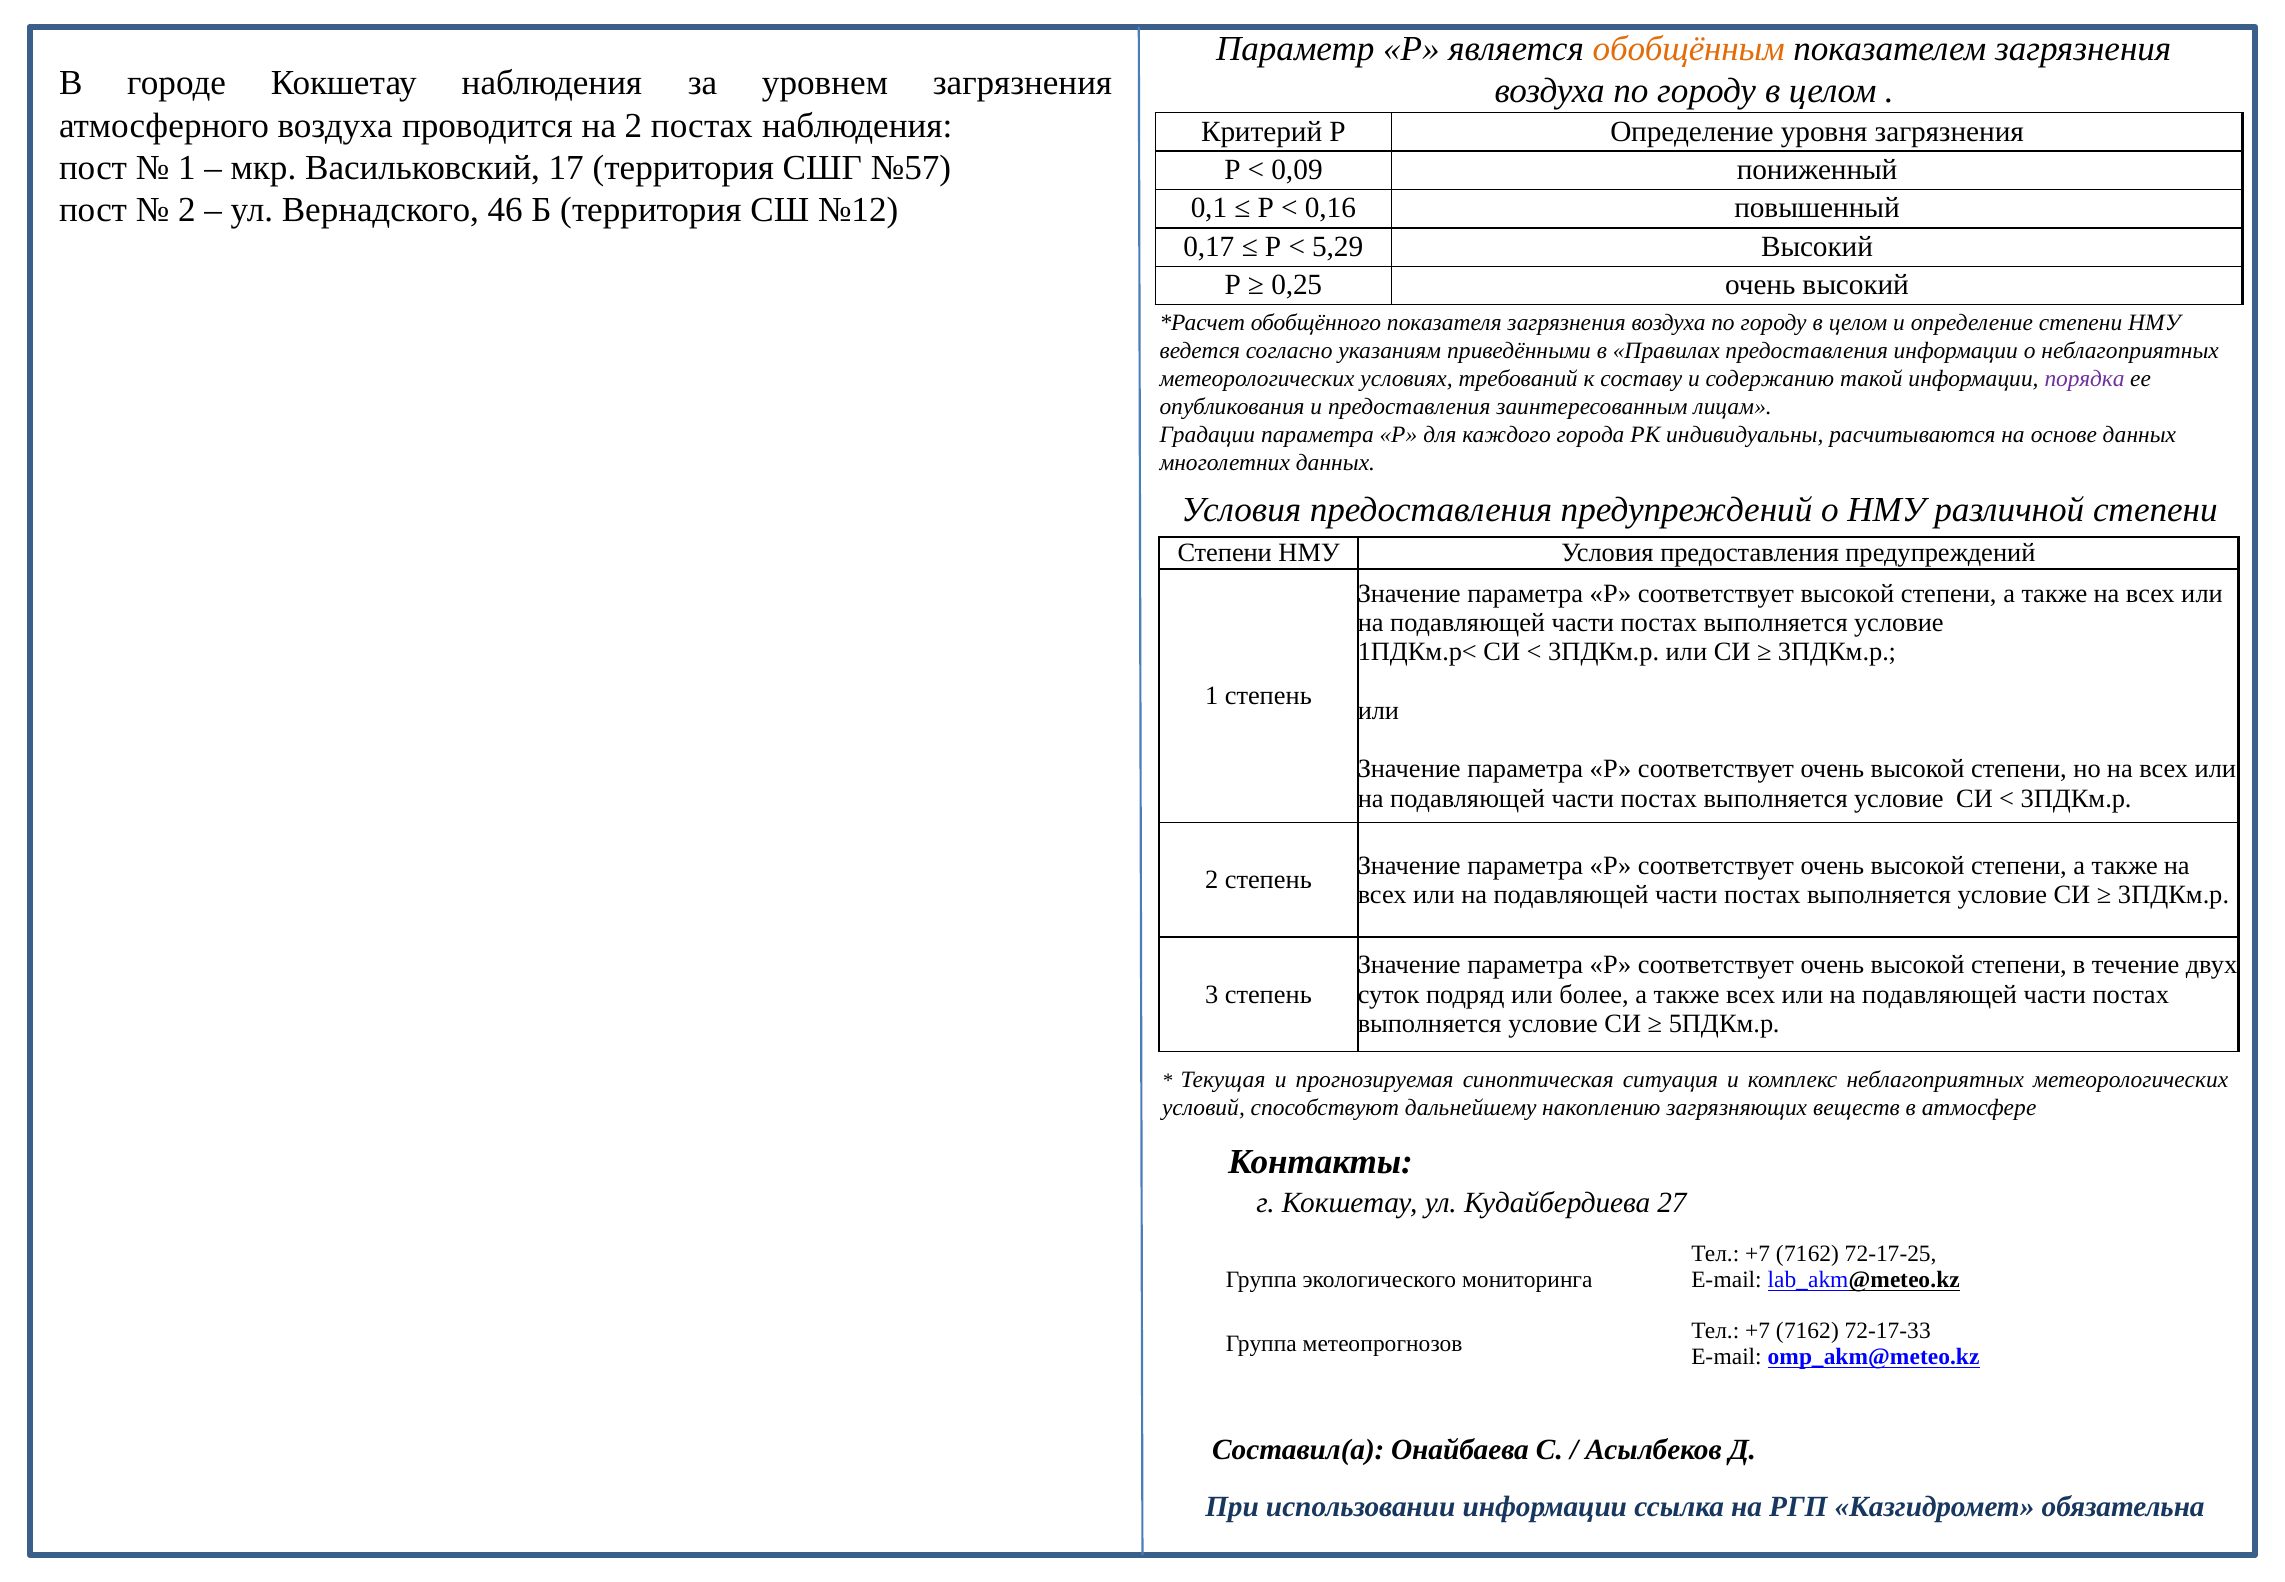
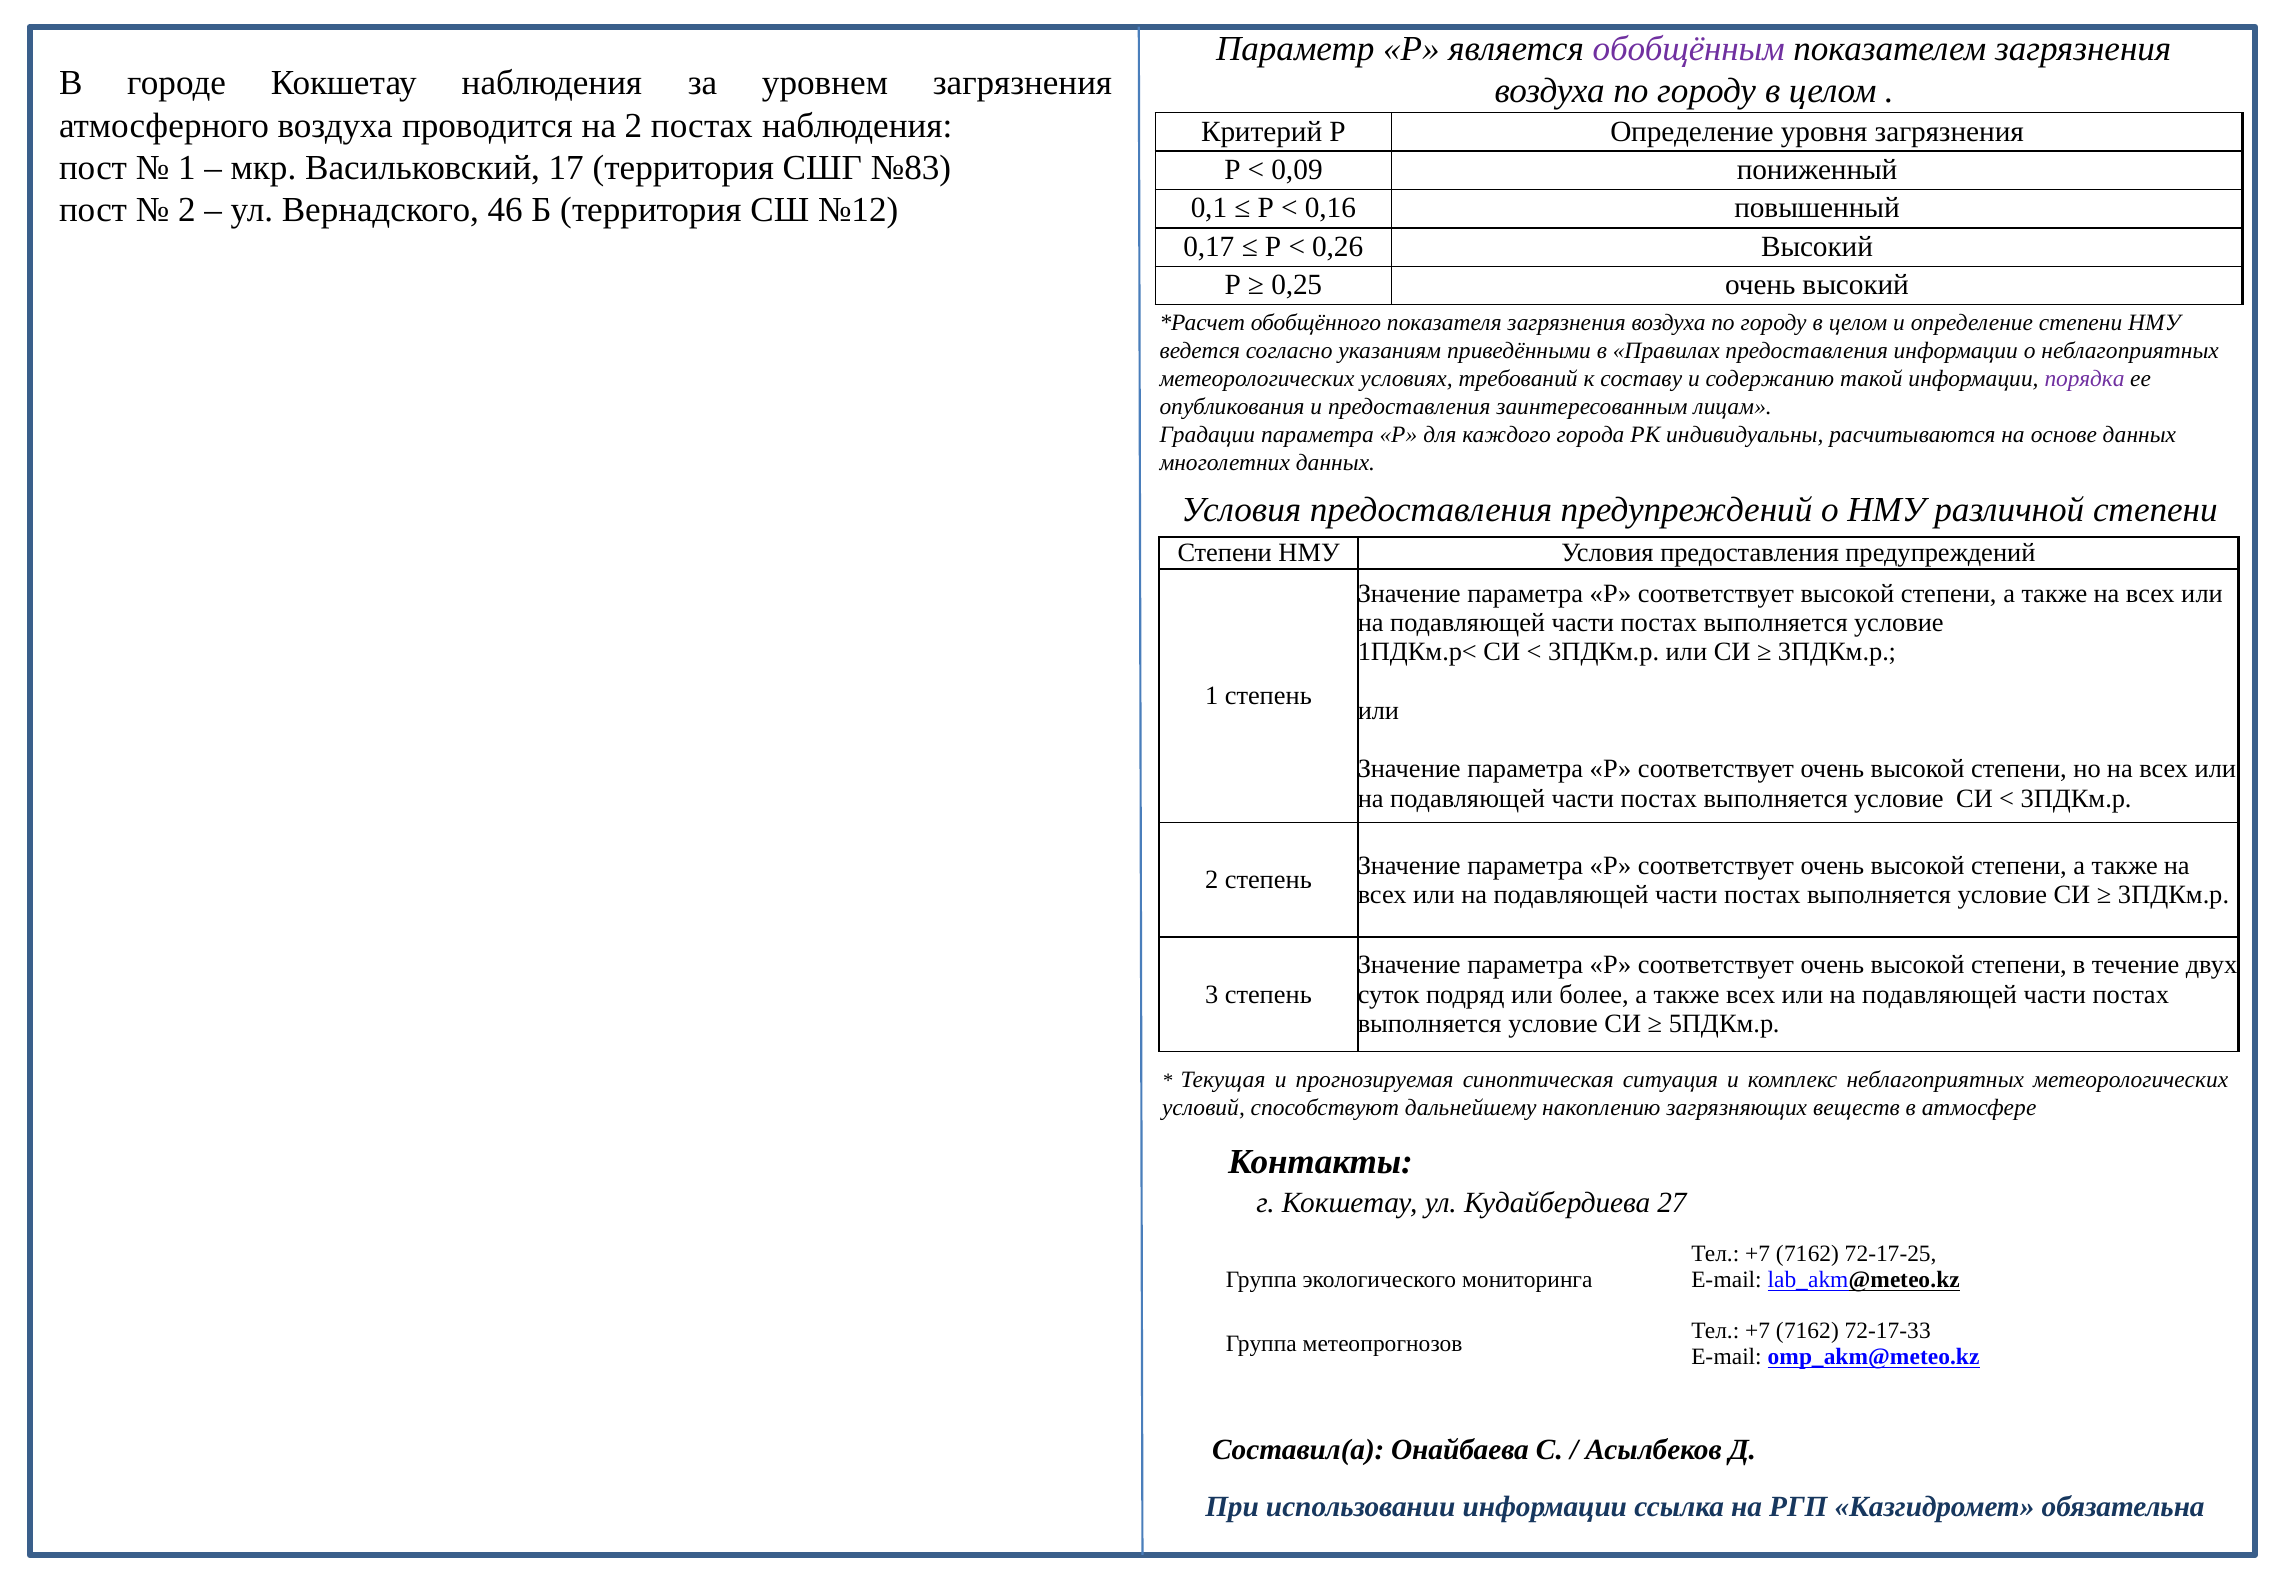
обобщённым colour: orange -> purple (1689, 49)
№57: №57 -> №83 (911, 168)
5,29: 5,29 -> 0,26 (1338, 246)
